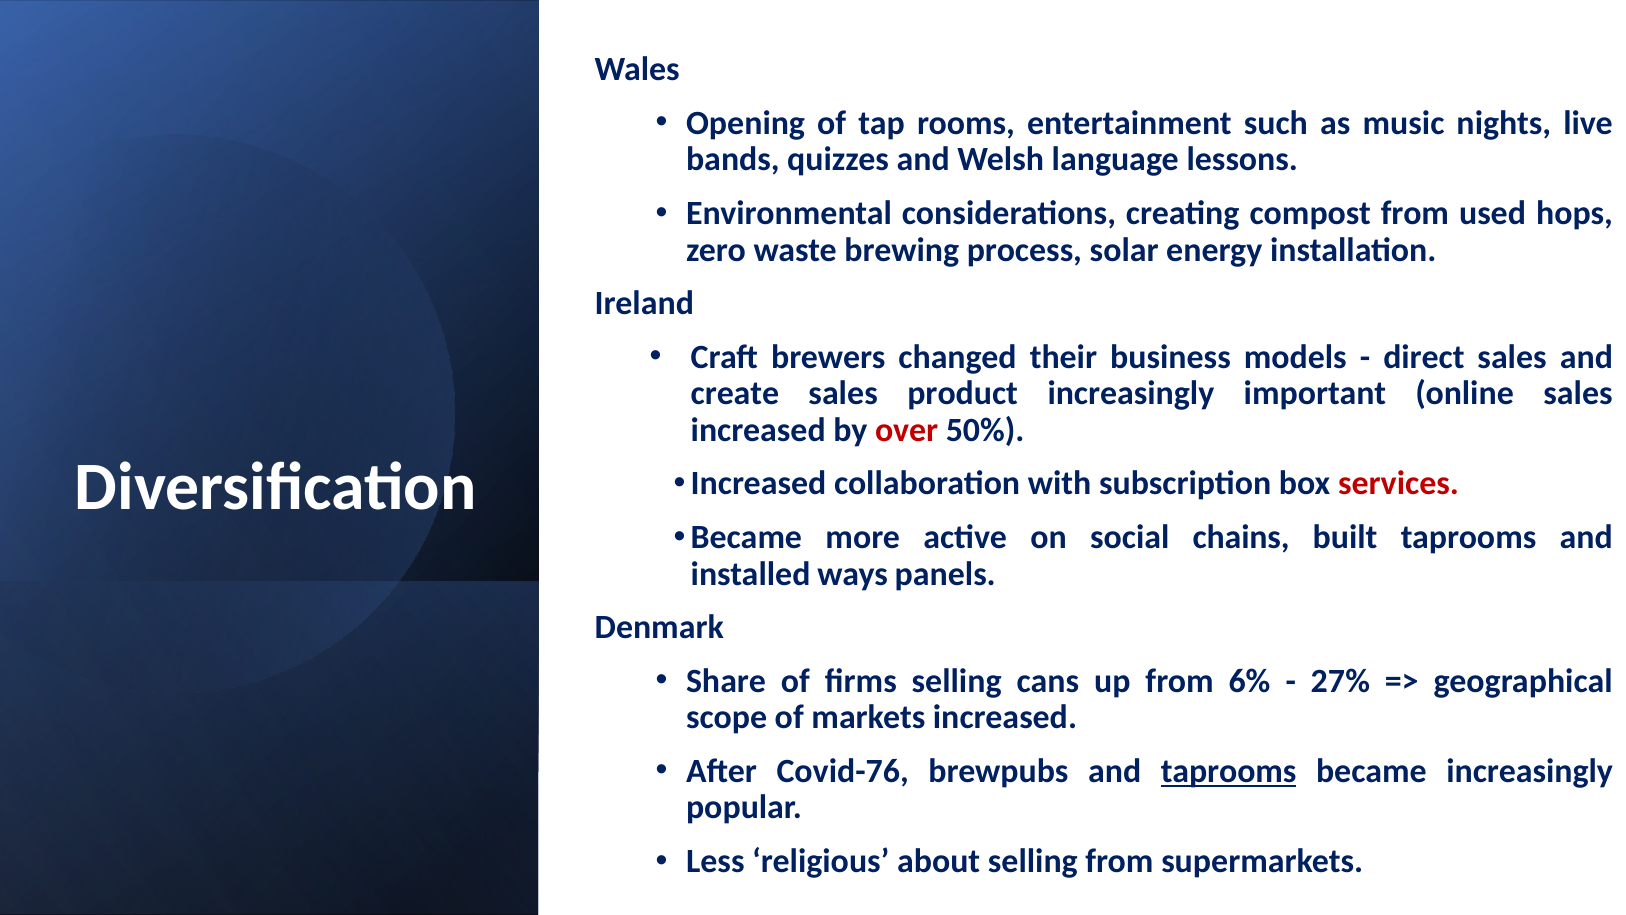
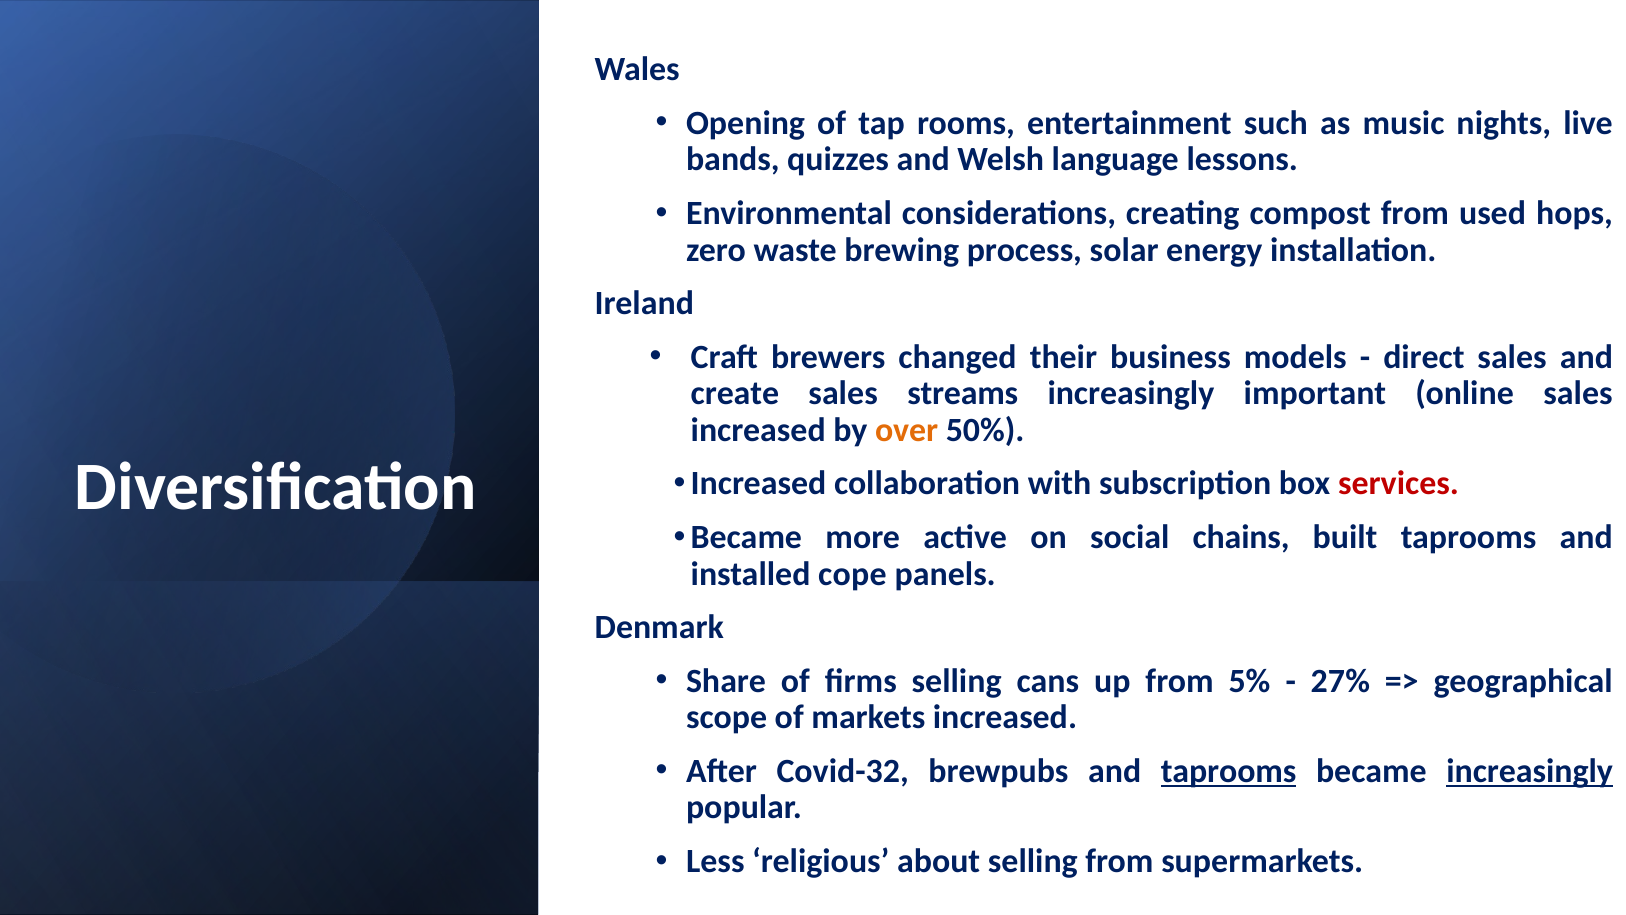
product: product -> streams (963, 393)
over colour: red -> orange (907, 430)
ways: ways -> cope (852, 574)
6%: 6% -> 5% (1250, 681)
Covid-76: Covid-76 -> Covid-32 (843, 771)
increasingly underline: none -> present (1530, 771)
